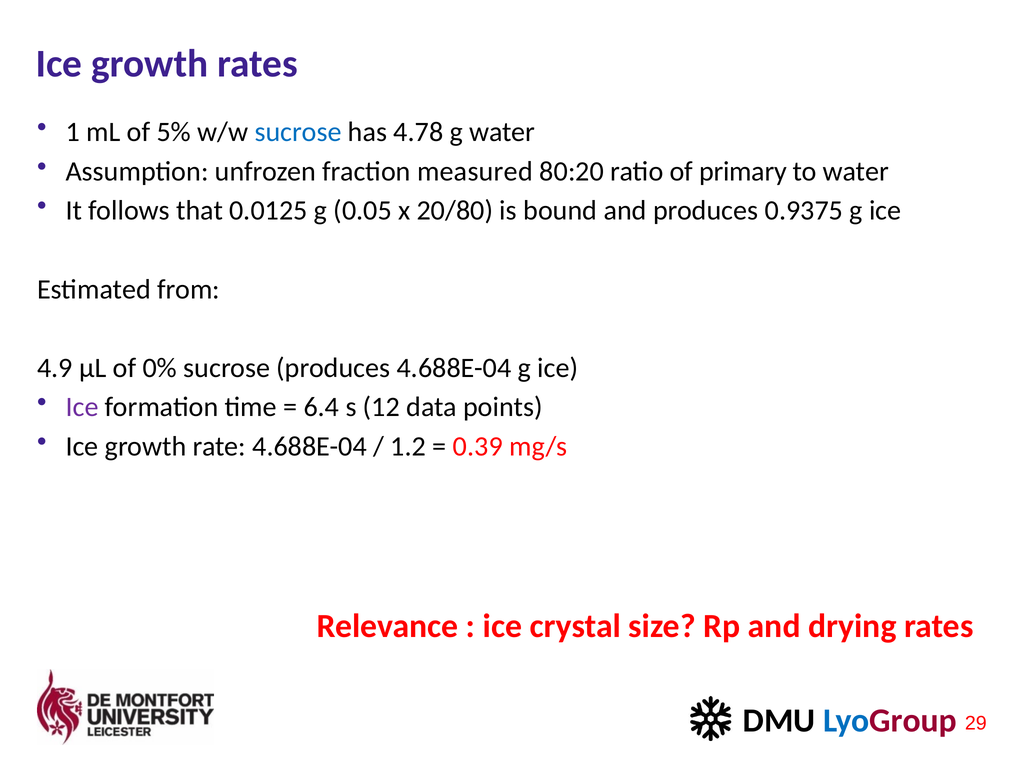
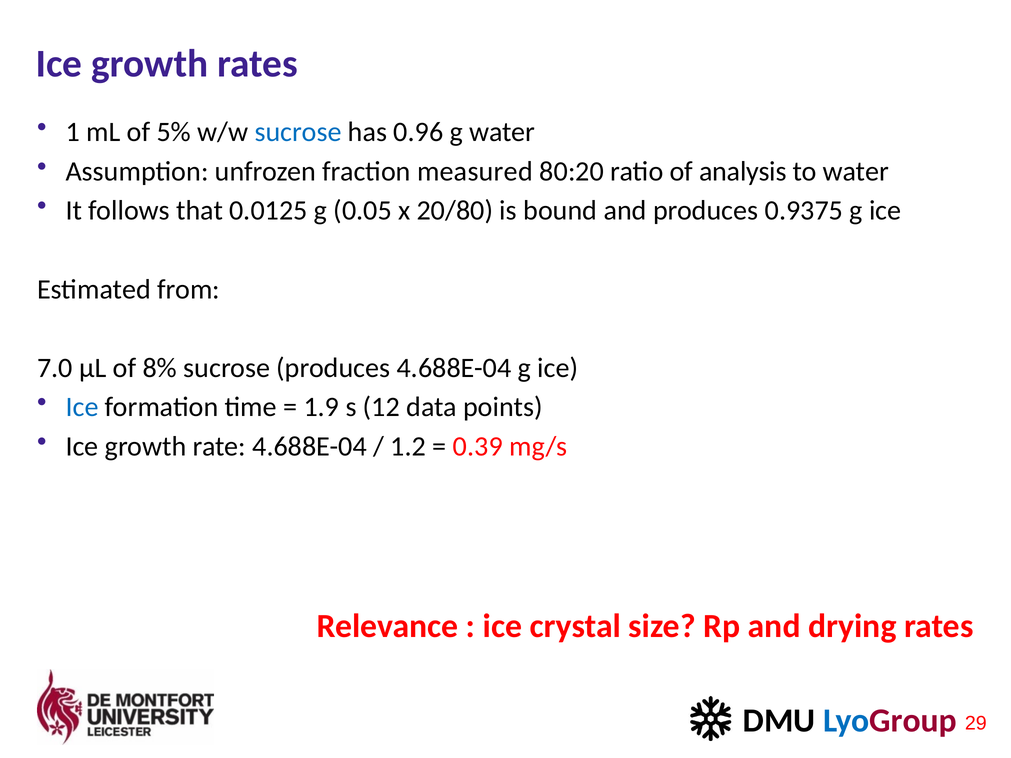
4.78: 4.78 -> 0.96 (418, 132)
primary: primary -> analysis (743, 171)
4.9: 4.9 -> 7.0 (55, 368)
0%: 0% -> 8% (160, 368)
Ice colour: purple -> blue (82, 407)
6.4: 6.4 -> 1.9 (321, 407)
